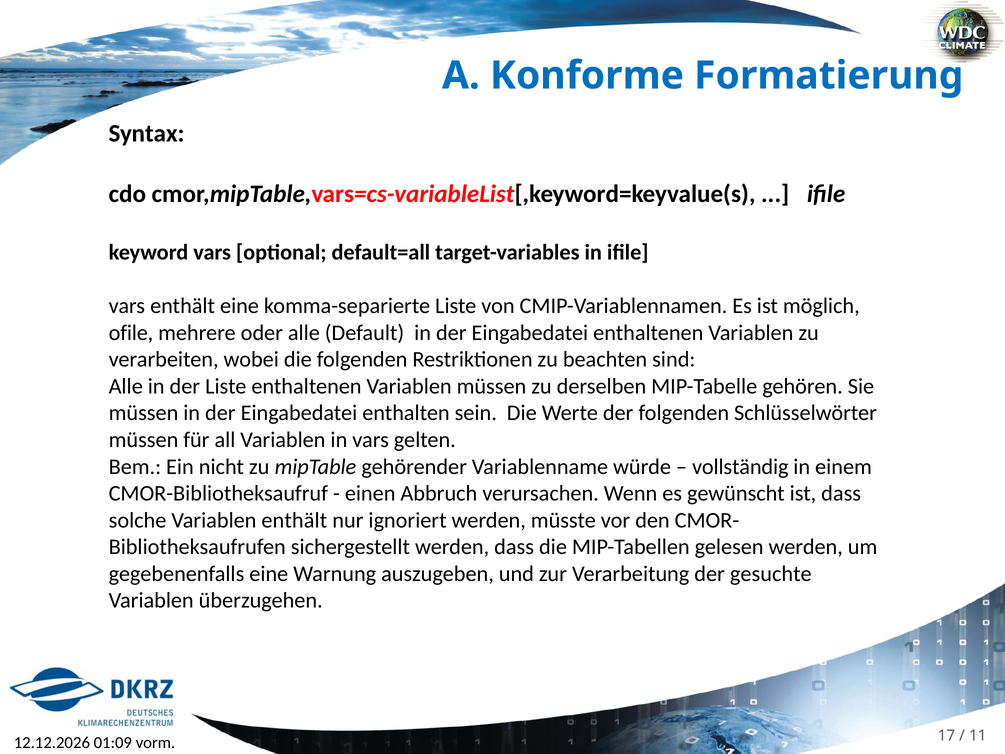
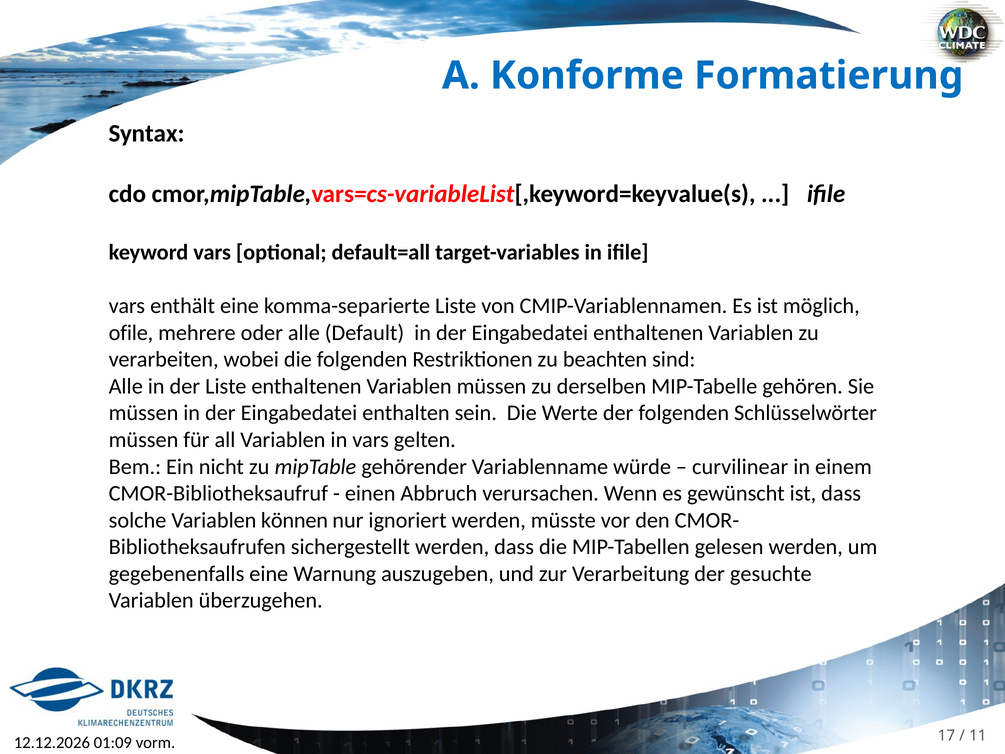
vollständig: vollständig -> curvilinear (740, 466)
Variablen enthält: enthält -> können (294, 520)
